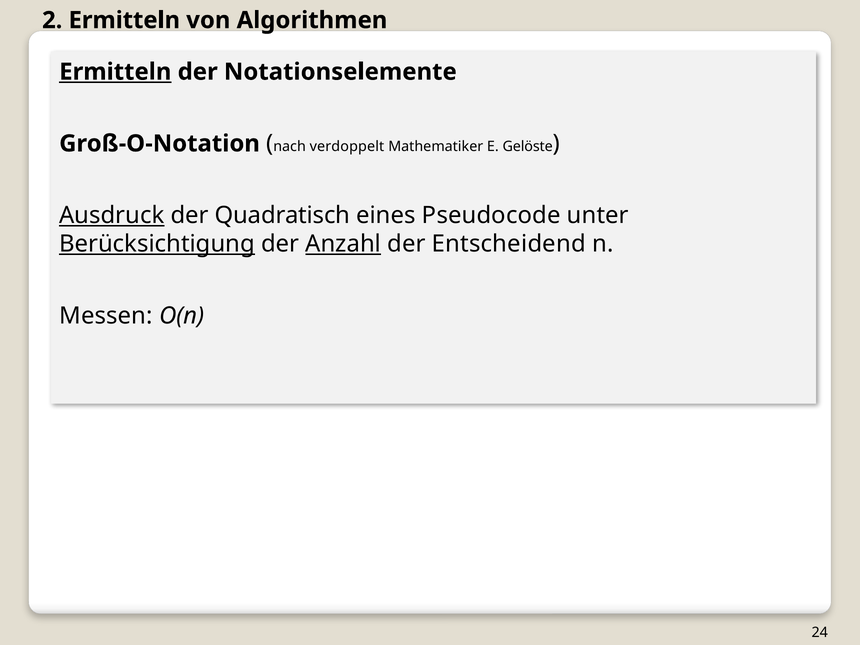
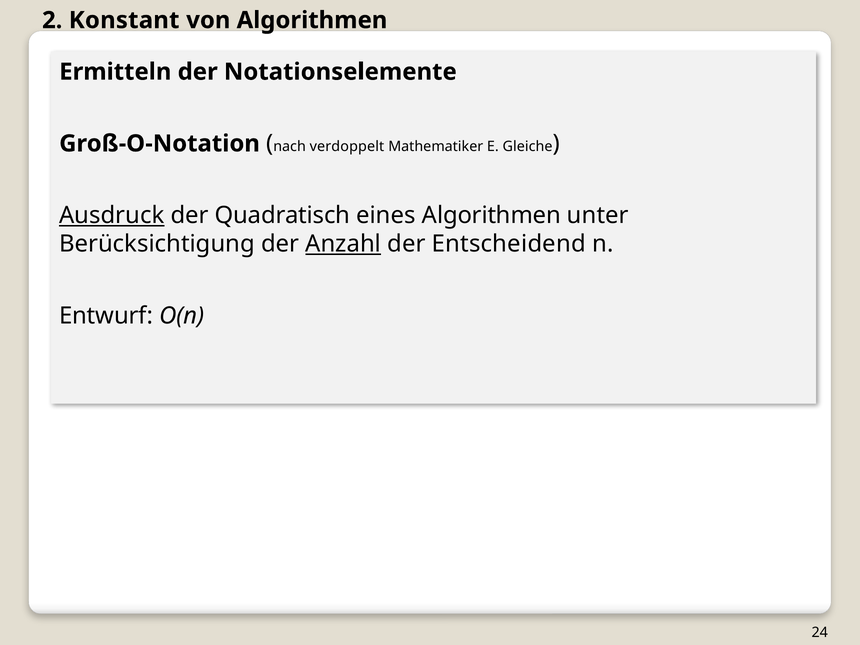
2 Ermitteln: Ermitteln -> Konstant (124, 20)
Ermitteln underline: present -> none (115, 72)
Gelöste: Gelöste -> Gleiche (528, 147)
eines Pseudocode: Pseudocode -> Algorithmen (491, 215)
Berücksichtigung underline: present -> none (157, 244)
Messen: Messen -> Entwurf (106, 316)
